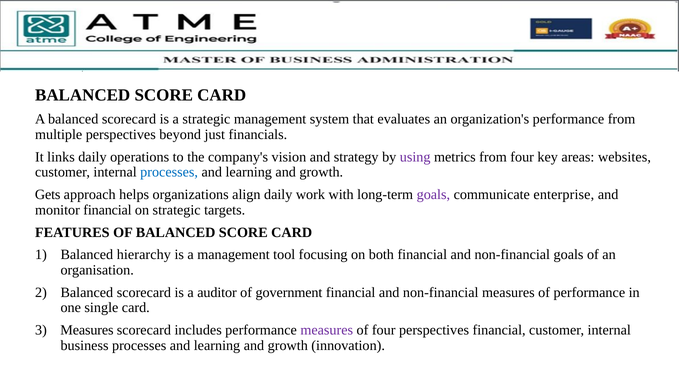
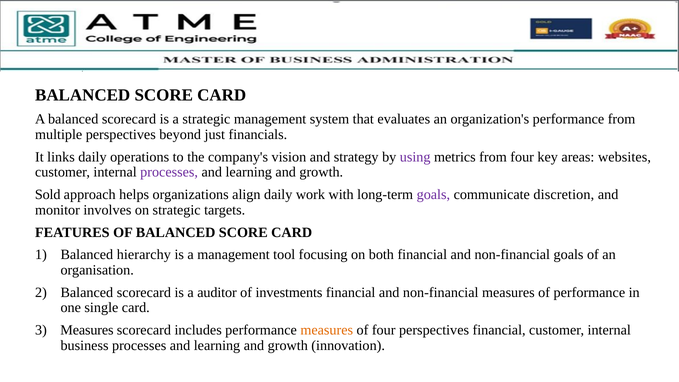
processes colour: blue -> purple (169, 172)
Gets: Gets -> Sold (48, 195)
enterprise: enterprise -> discretion (564, 195)
monitor financial: financial -> involves (107, 210)
government: government -> investments (289, 292)
measures colour: purple -> orange (327, 330)
